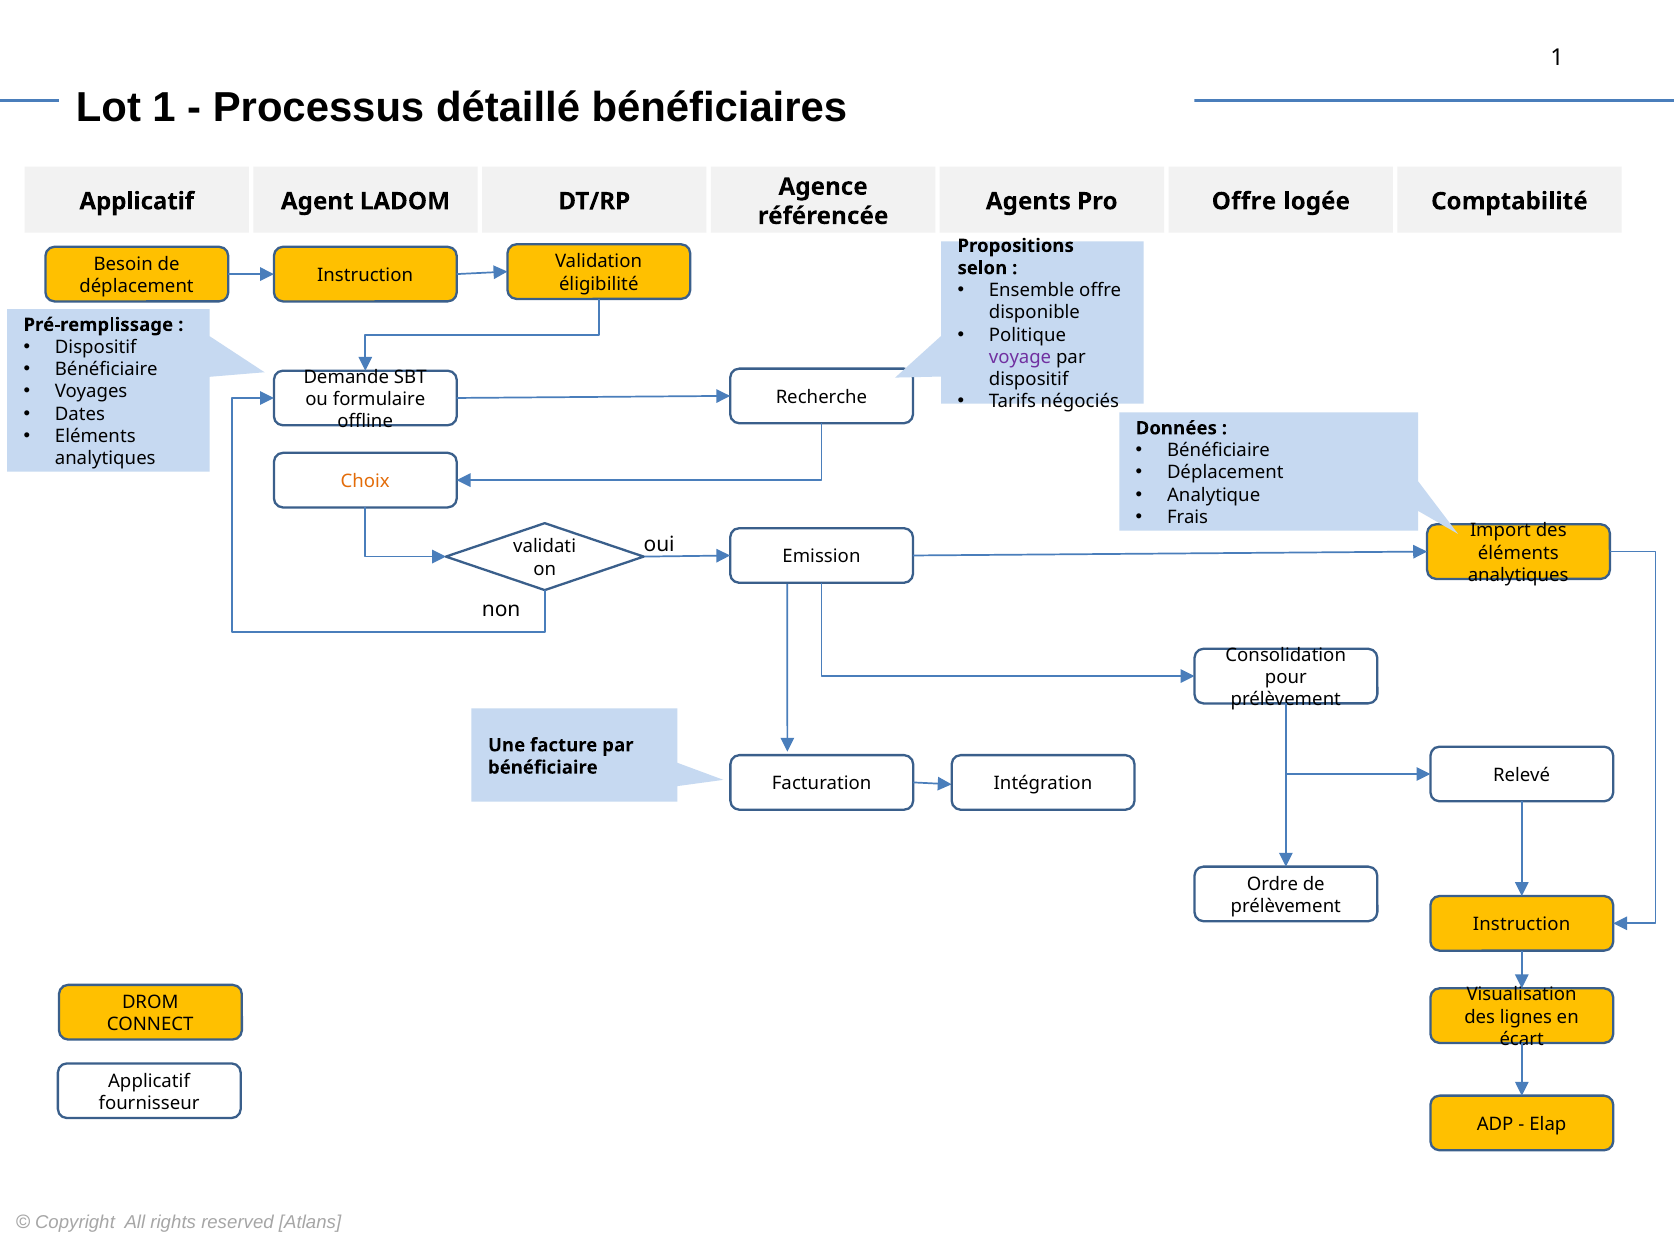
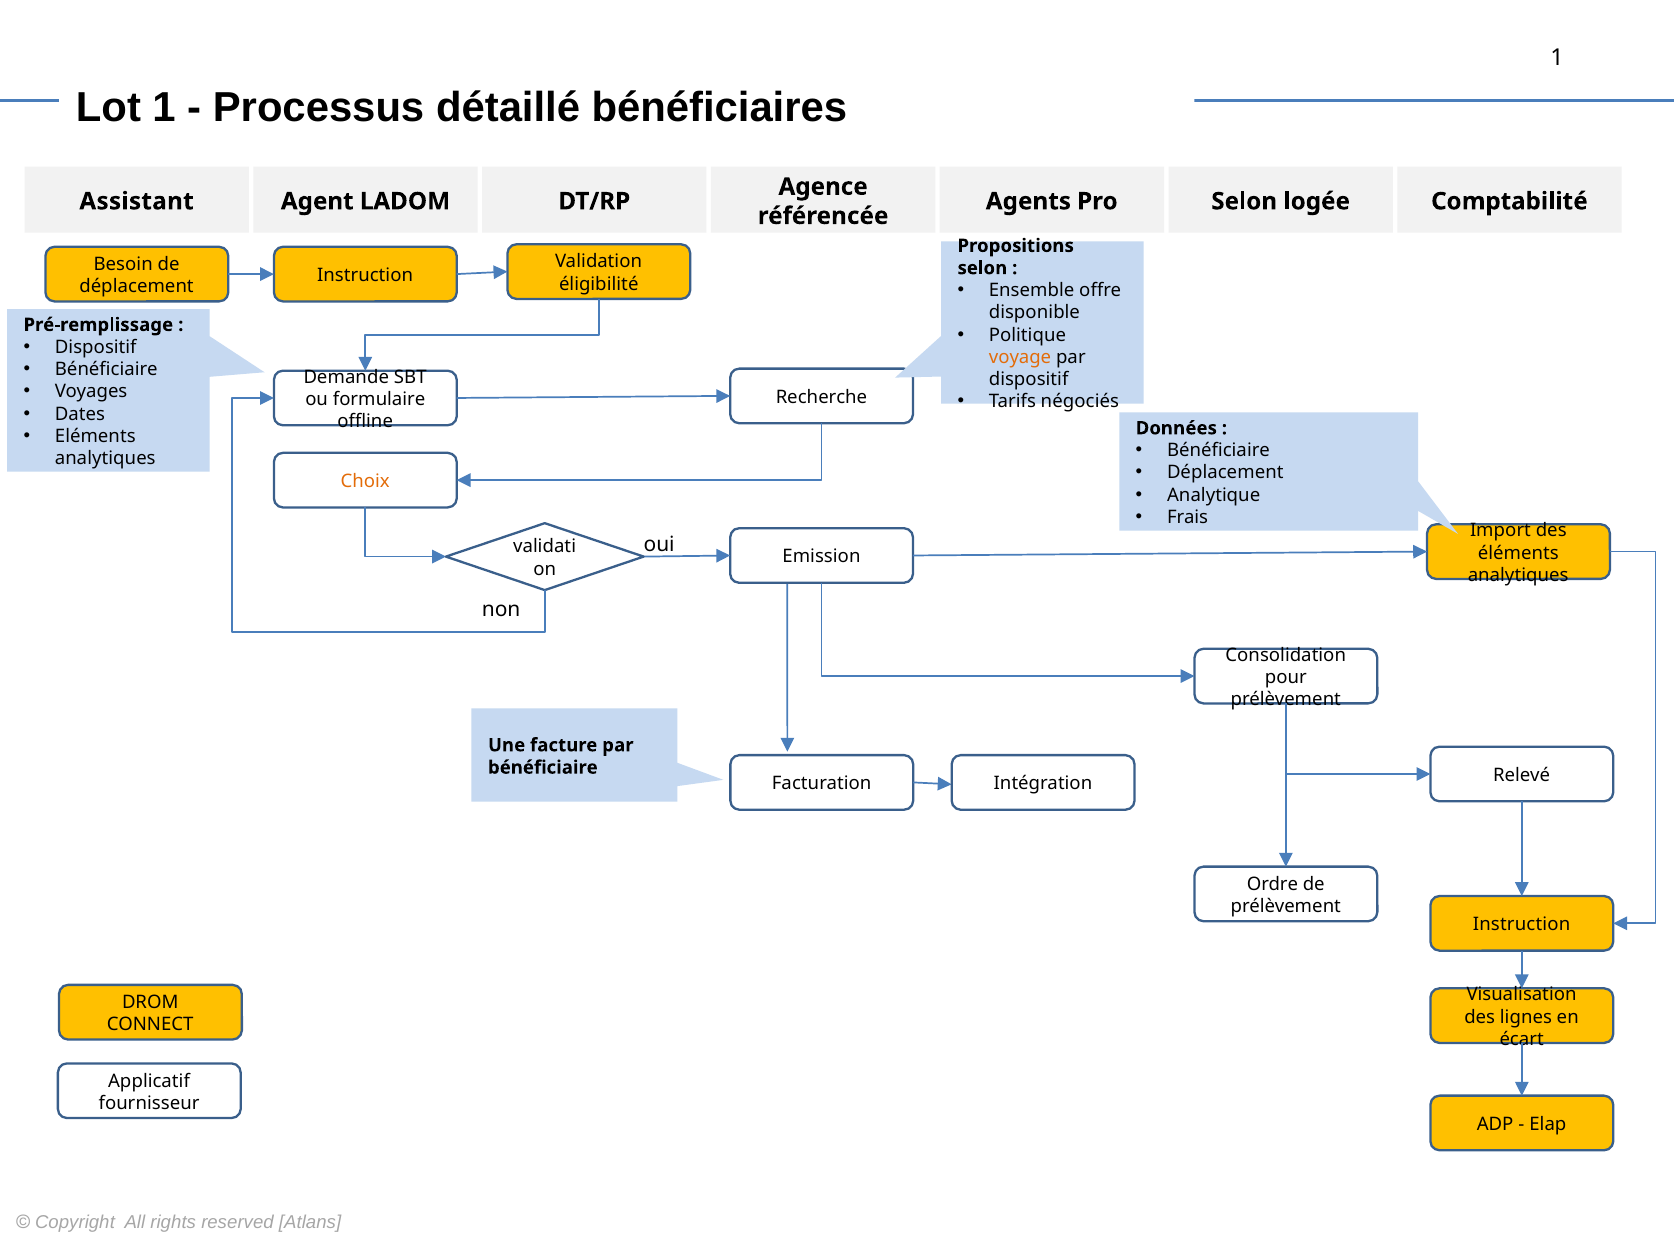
Applicatif: Applicatif -> Assistant (137, 201)
Offre: Offre -> Selon (1244, 201)
voyage colour: purple -> orange (1020, 357)
